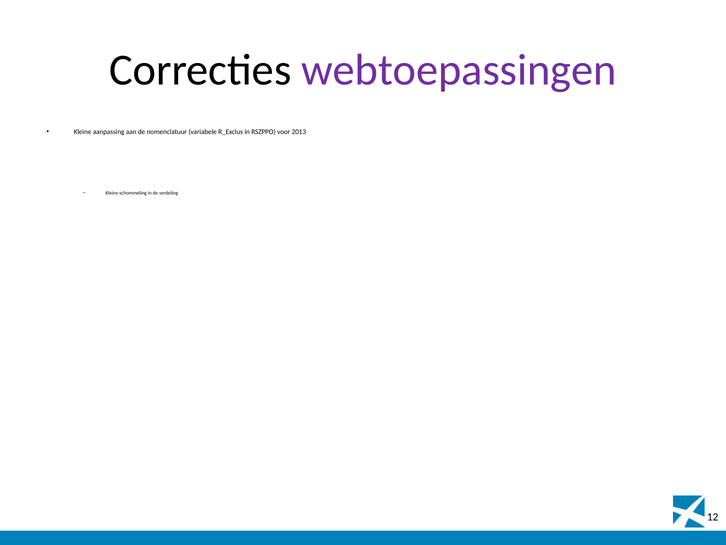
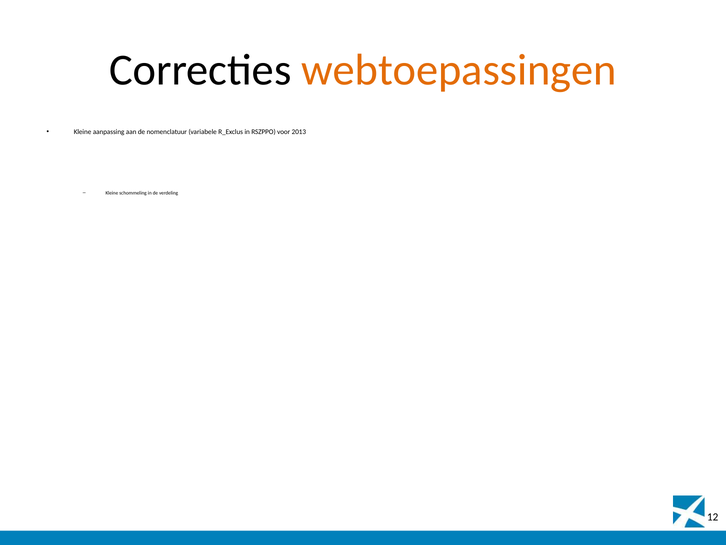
webtoepassingen colour: purple -> orange (459, 70)
